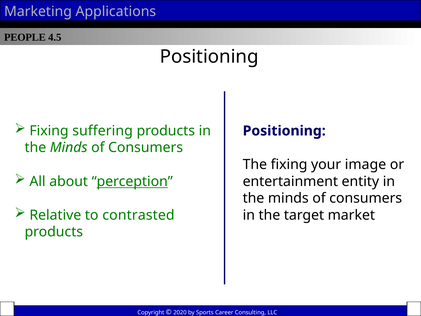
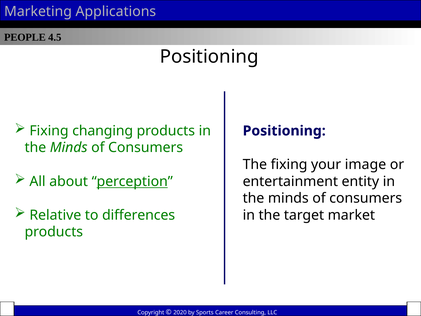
suffering: suffering -> changing (103, 131)
contrasted: contrasted -> differences (139, 215)
